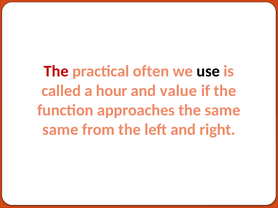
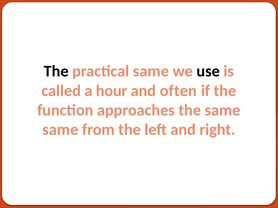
The colour: red -> black (56, 71)
practical often: often -> same (151, 71)
value: value -> often (178, 91)
